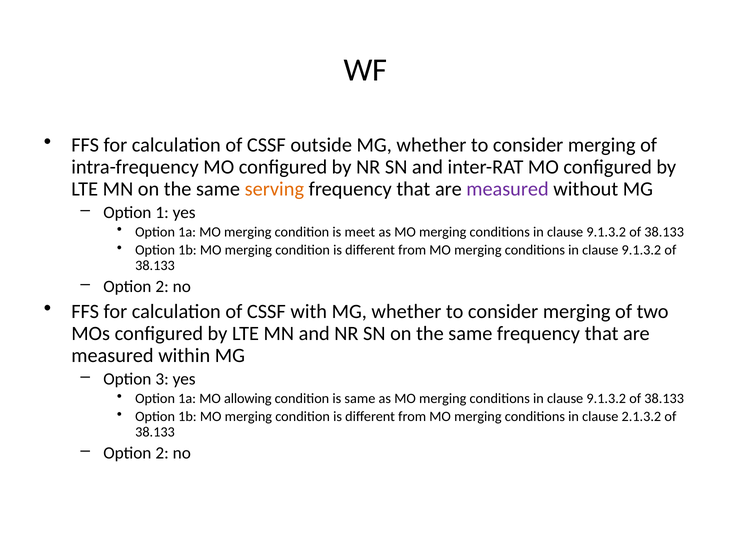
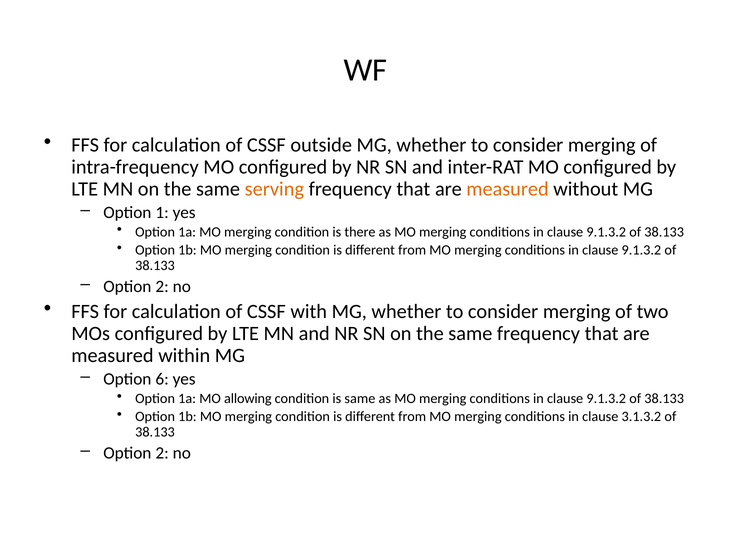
measured colour: purple -> orange (508, 189)
meet: meet -> there (360, 232)
3: 3 -> 6 (162, 379)
2.1.3.2: 2.1.3.2 -> 3.1.3.2 (641, 417)
